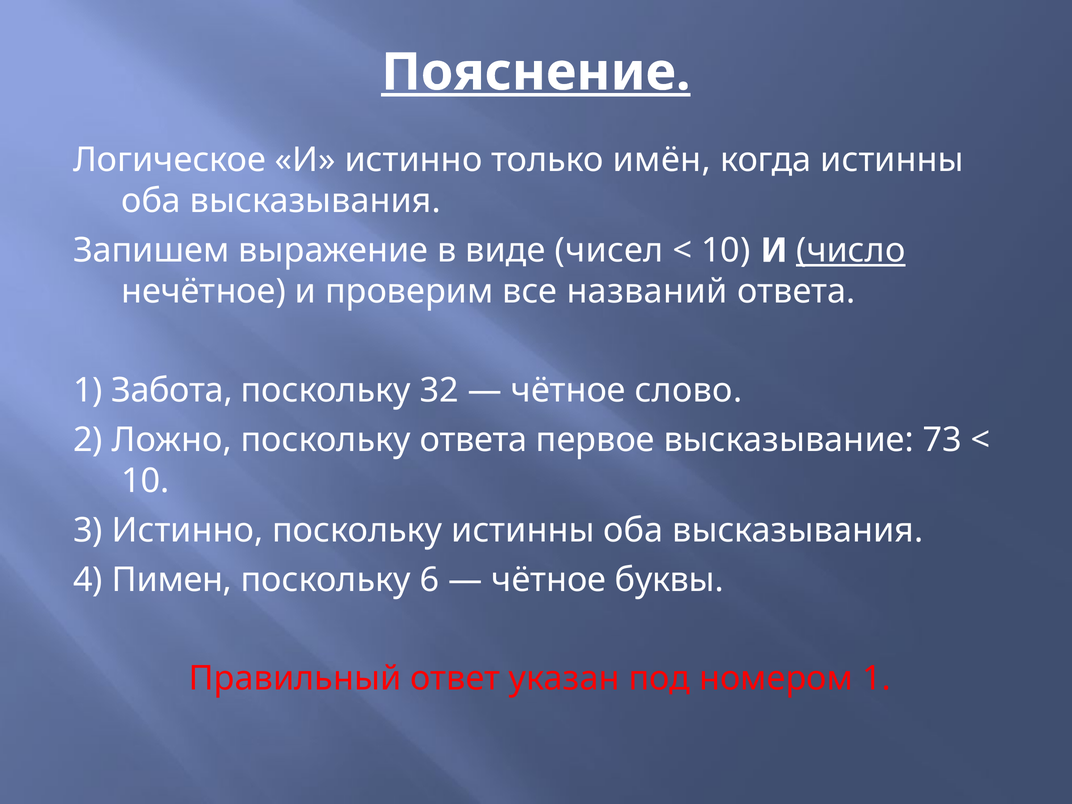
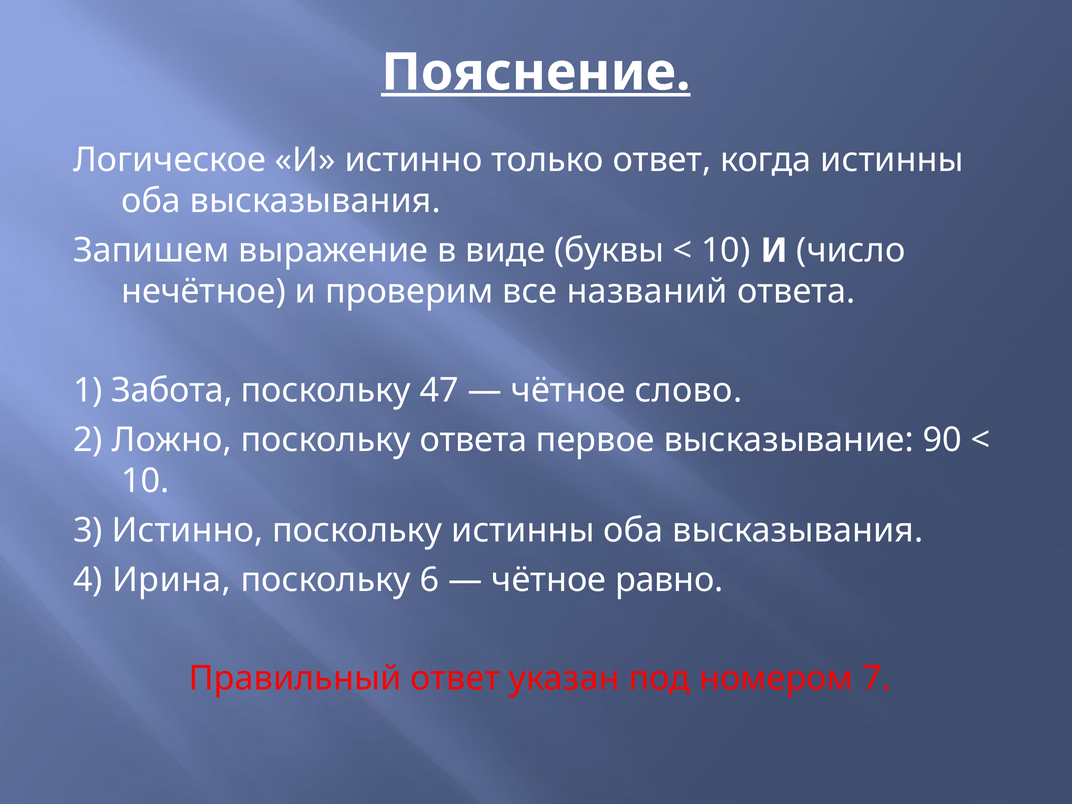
только имён: имён -> ответ (662, 160)
чисел: чисел -> буквы (609, 251)
число underline: present -> none (851, 251)
32: 32 -> 47 (439, 390)
73: 73 -> 90 (942, 440)
Пимен: Пимен -> Ирина (172, 580)
буквы: буквы -> равно (669, 580)
номером 1: 1 -> 7 (876, 679)
